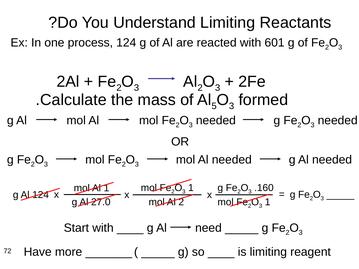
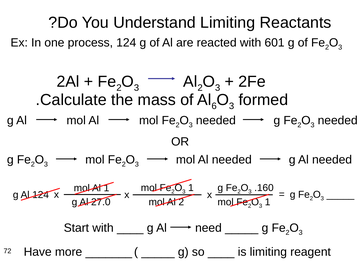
5: 5 -> 6 (214, 106)
